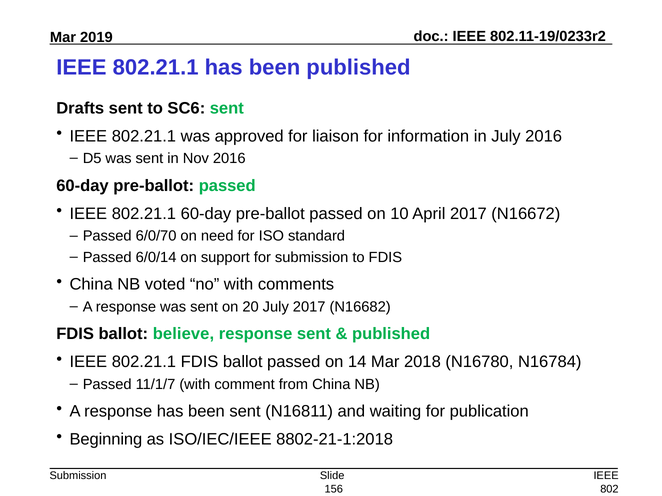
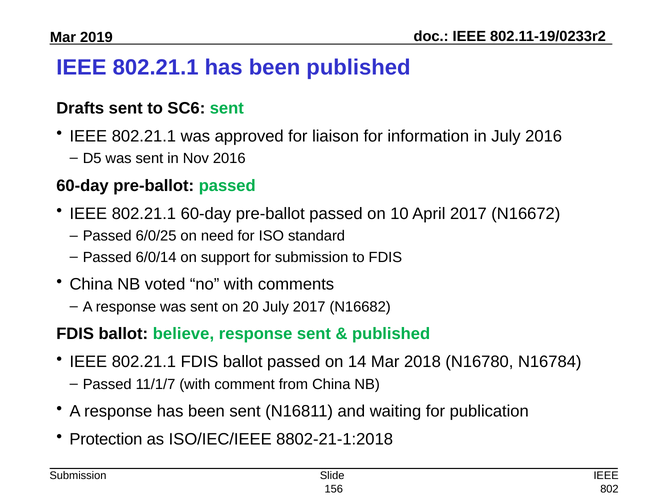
6/0/70: 6/0/70 -> 6/0/25 (156, 236)
Beginning: Beginning -> Protection (106, 440)
